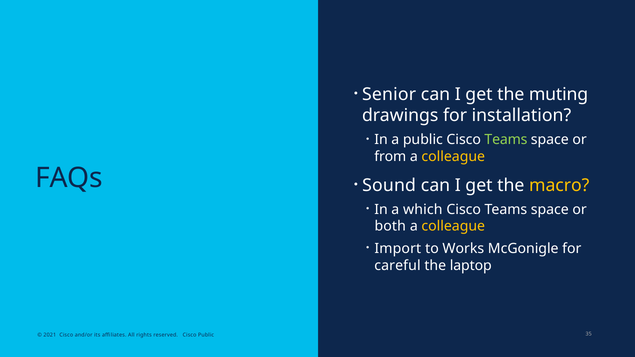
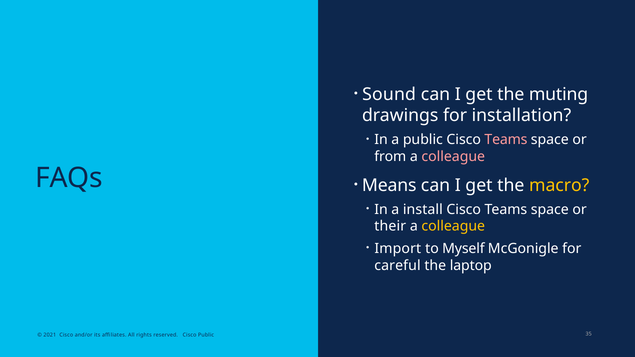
Senior: Senior -> Sound (389, 94)
Teams colour: light green -> pink (506, 140)
colleague colour: yellow -> pink (453, 157)
Sound: Sound -> Means (389, 185)
which: which -> install (423, 210)
both: both -> their (390, 226)
Works: Works -> Myself (463, 249)
